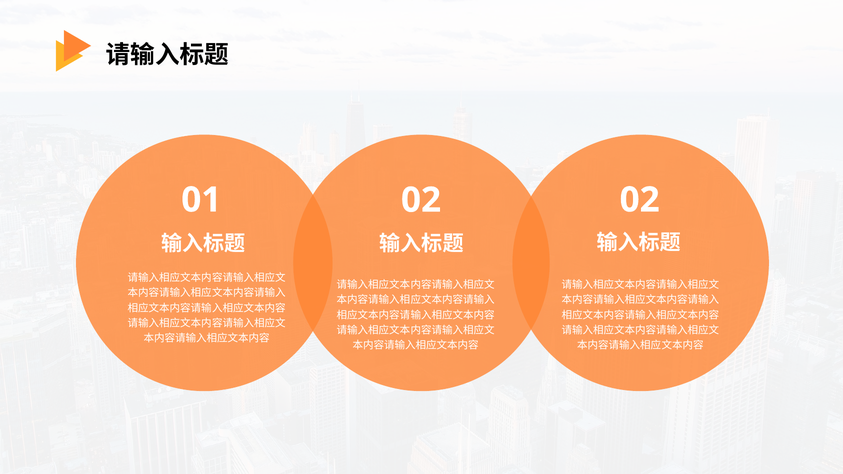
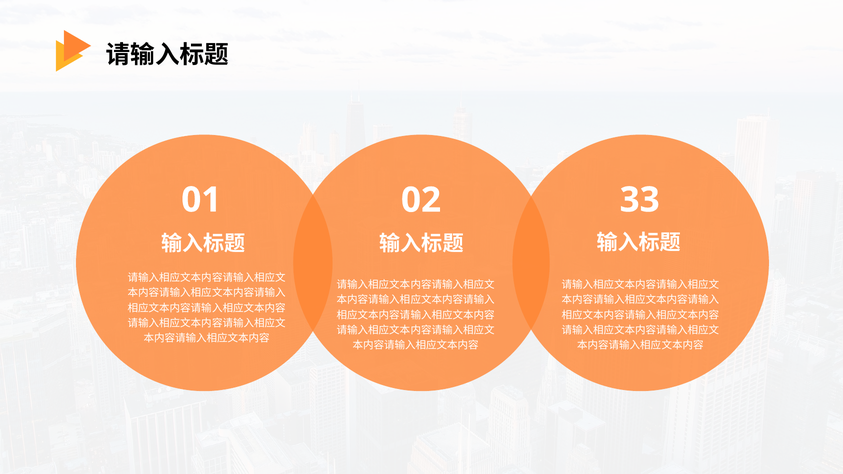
02 02: 02 -> 33 (640, 200)
